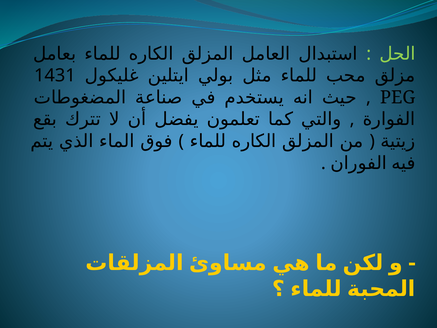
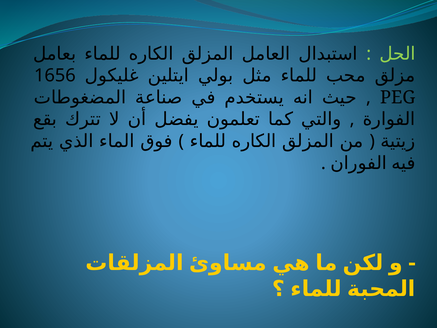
1431: 1431 -> 1656 (55, 76)
